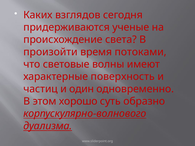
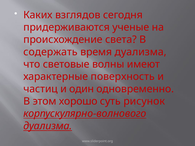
произойти: произойти -> содержать (50, 52)
время потоками: потоками -> дуализма (141, 52)
образно: образно -> рисунок (144, 101)
